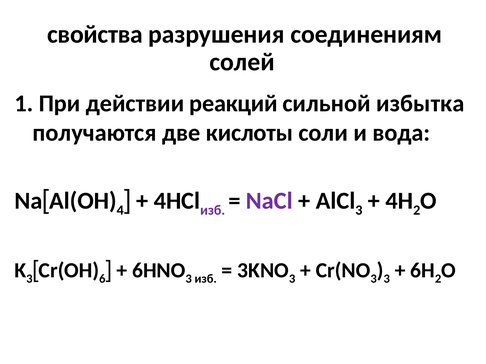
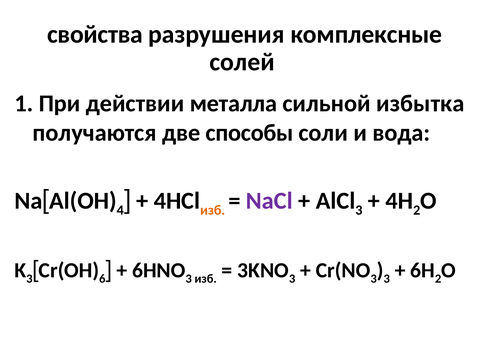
соединениям: соединениям -> комплексные (366, 34)
реакций: реакций -> металла (233, 104)
кислоты: кислоты -> способы (250, 133)
изб colour: purple -> orange (213, 210)
